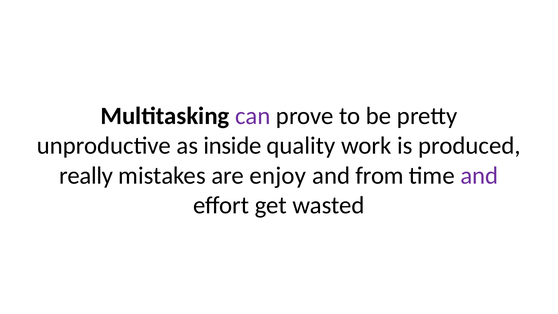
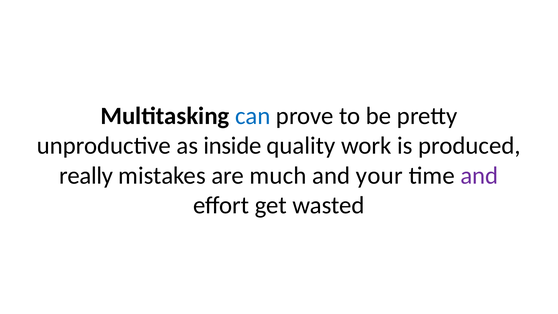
can colour: purple -> blue (253, 116)
enjoy: enjoy -> much (278, 175)
from: from -> your (379, 175)
